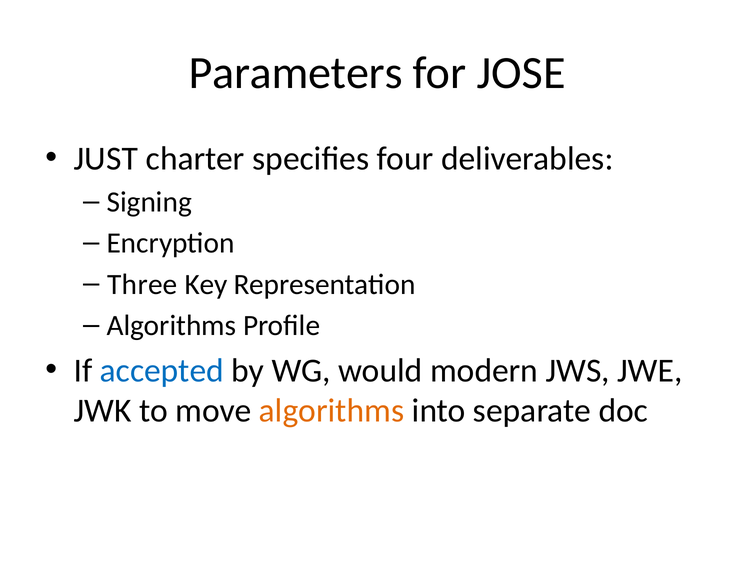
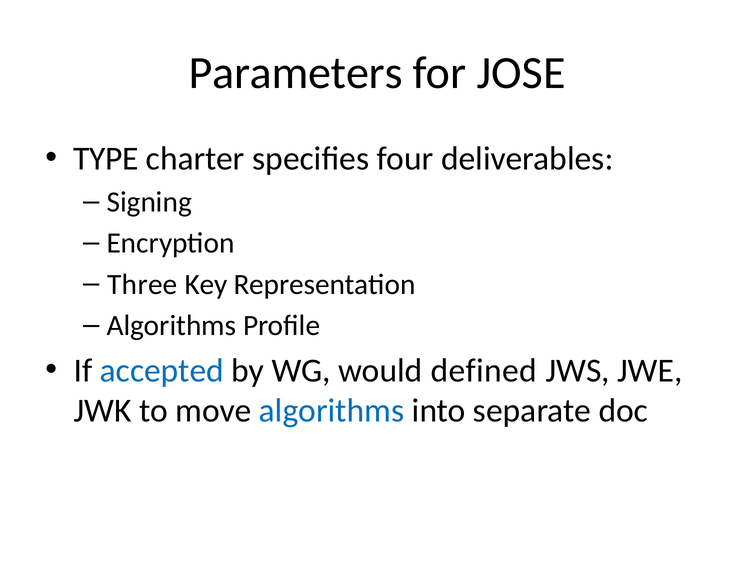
JUST: JUST -> TYPE (106, 158)
modern: modern -> defined (484, 370)
algorithms colour: orange -> blue (332, 410)
